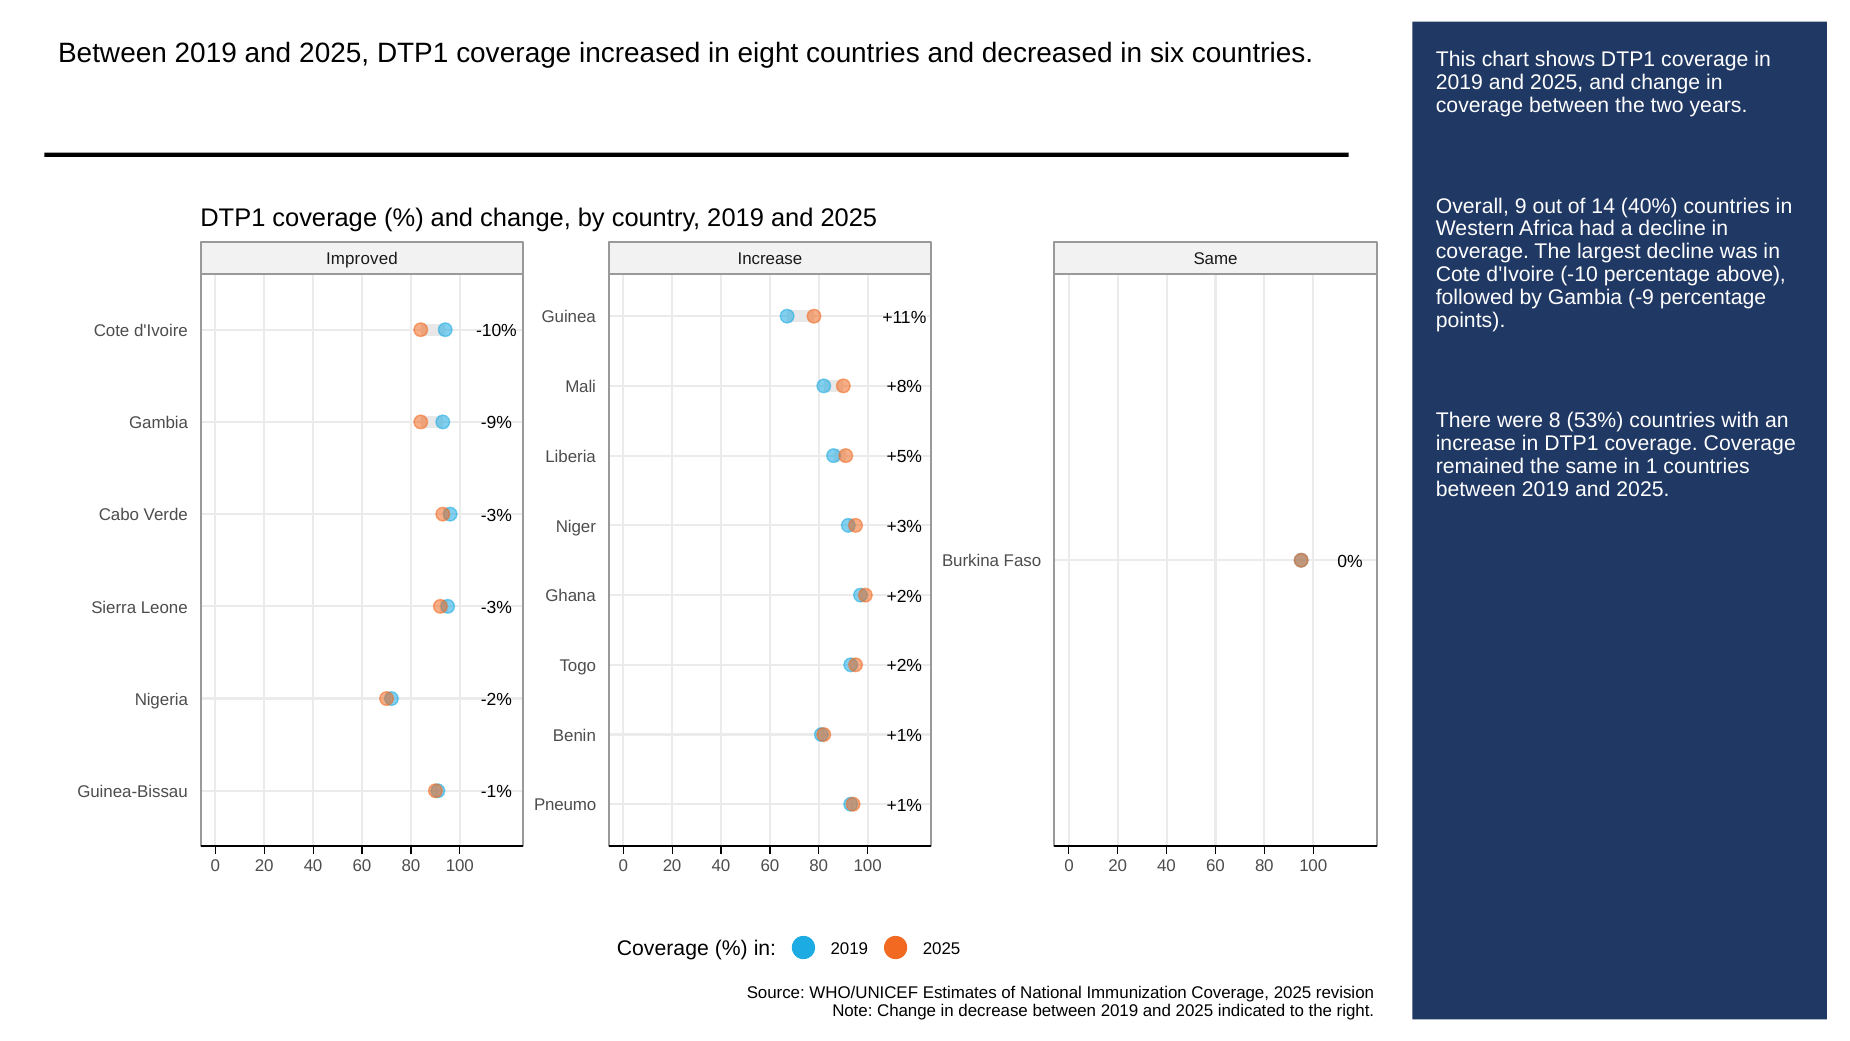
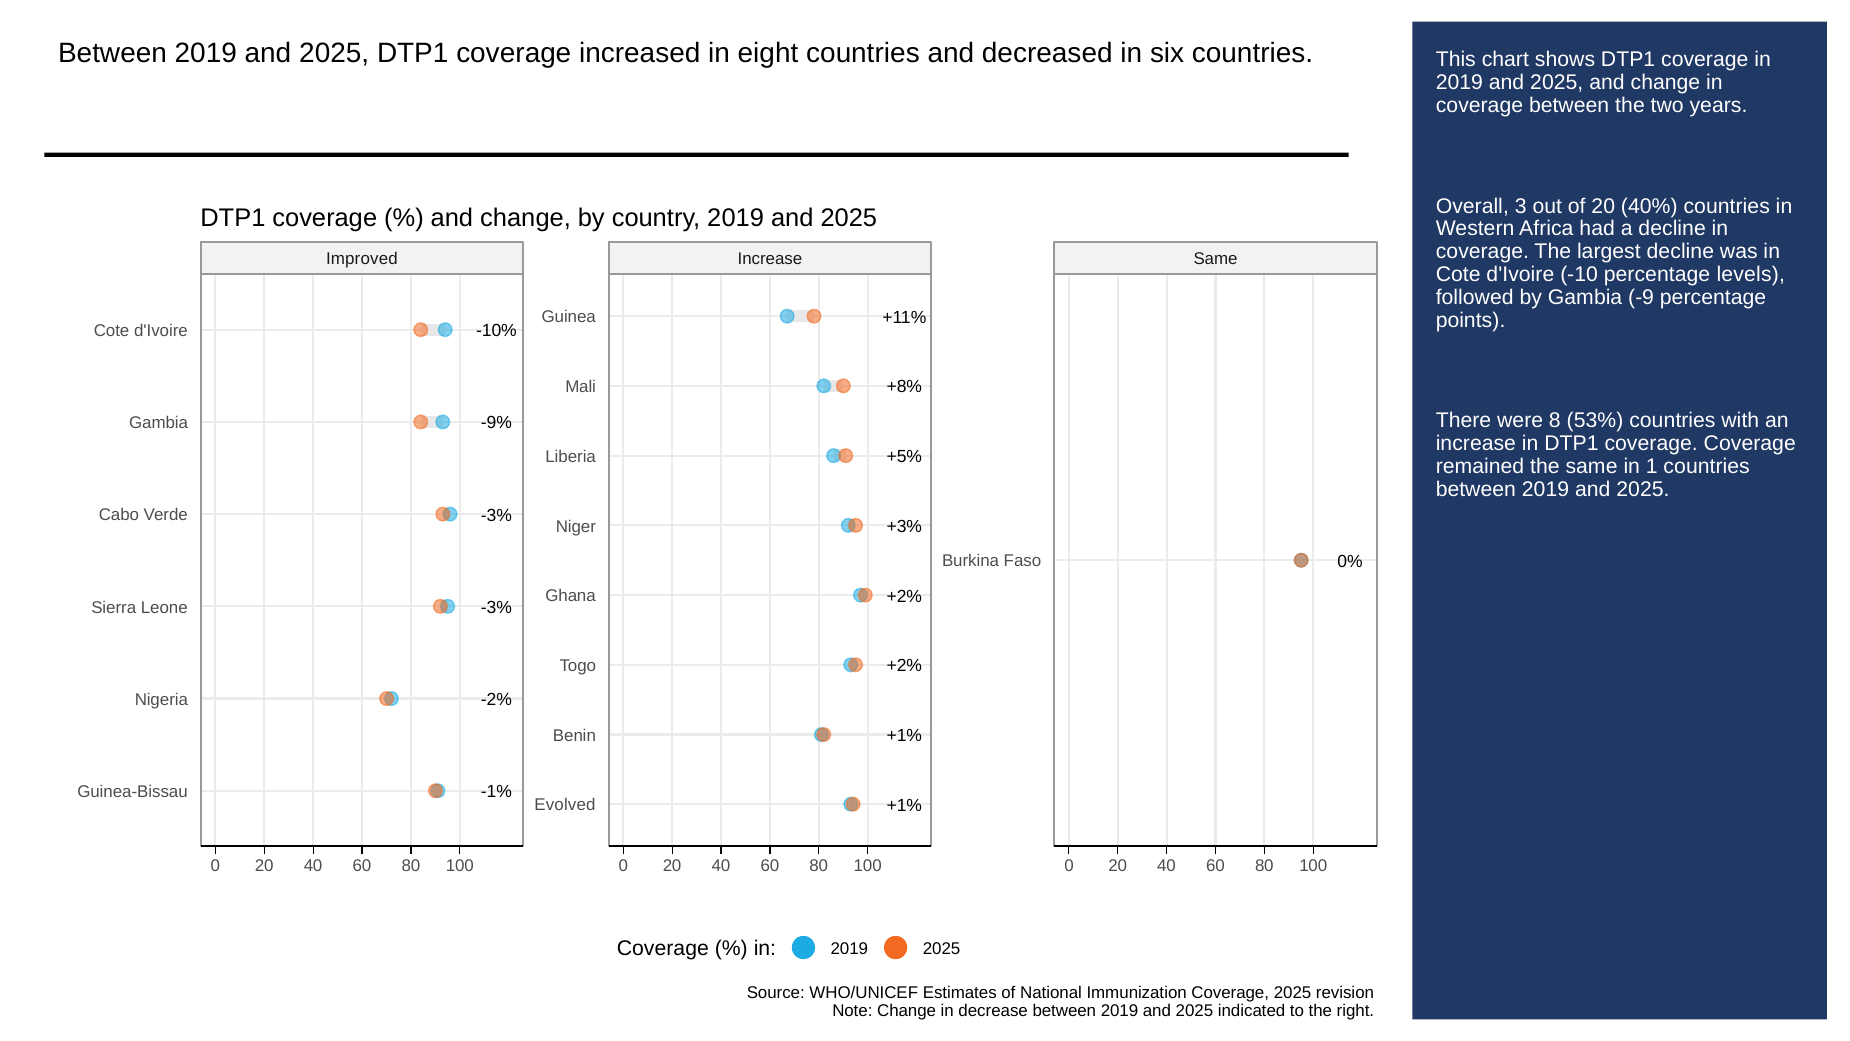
9: 9 -> 3 (1521, 206)
of 14: 14 -> 20 (1603, 206)
above: above -> levels (1751, 275)
Pneumo: Pneumo -> Evolved (565, 805)
